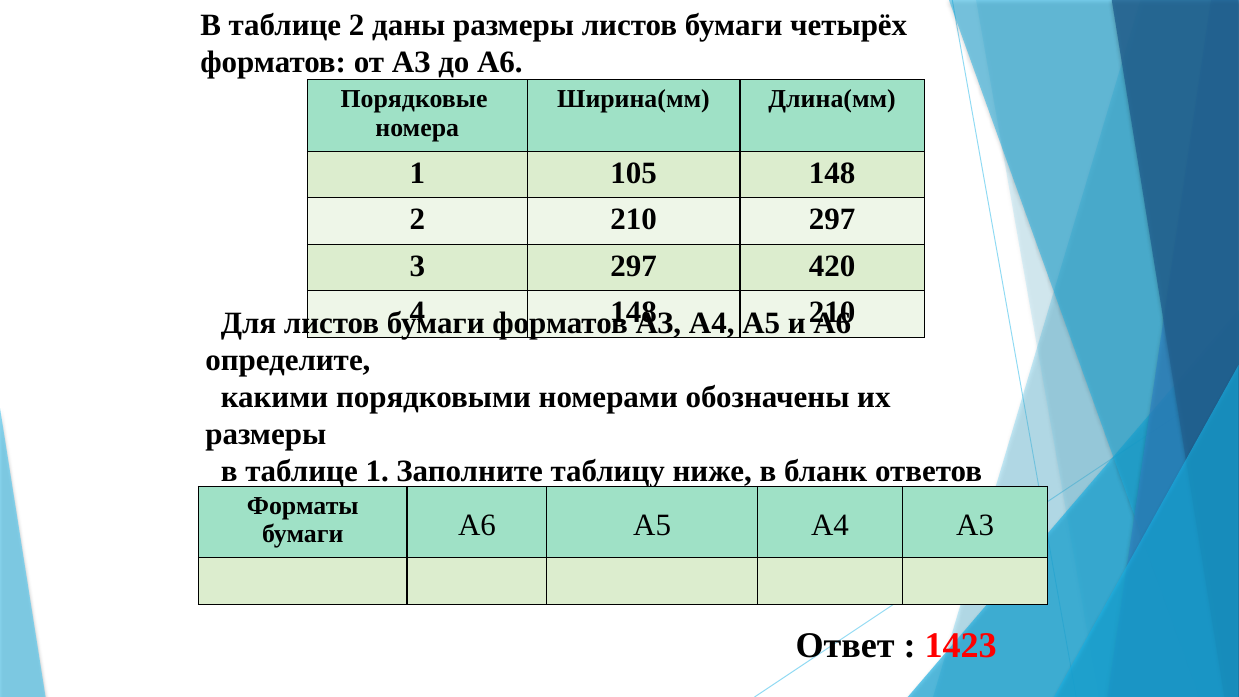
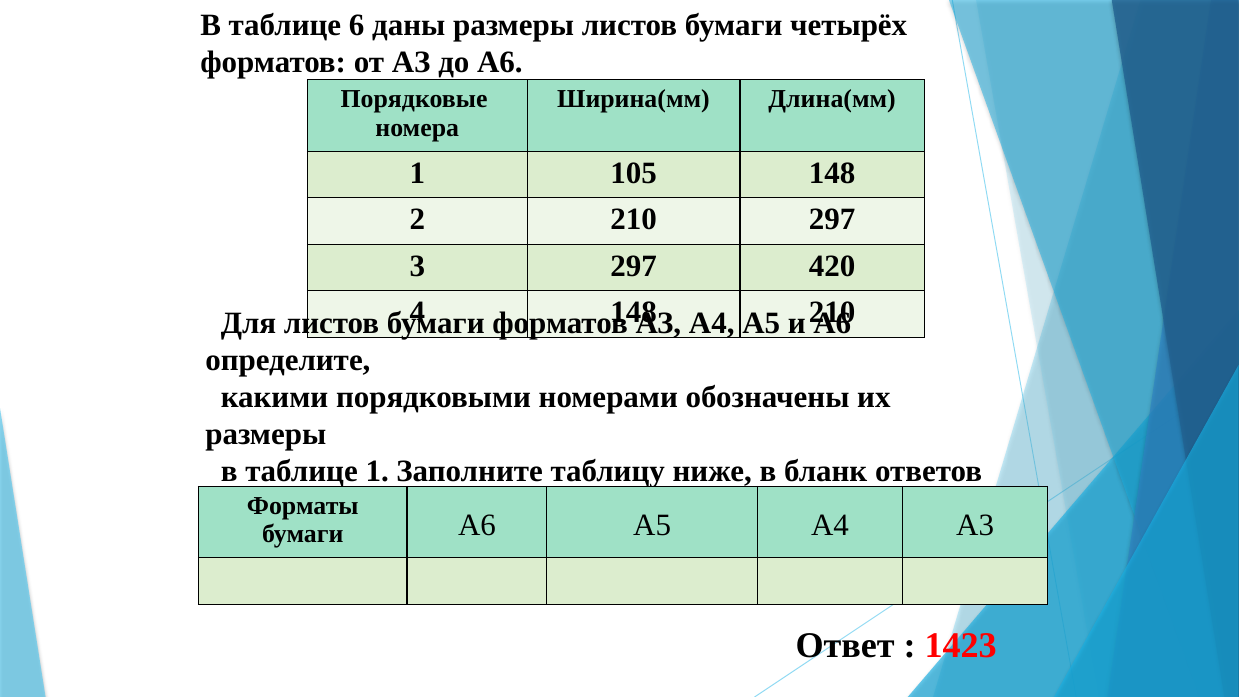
таблице 2: 2 -> 6 (357, 25)
